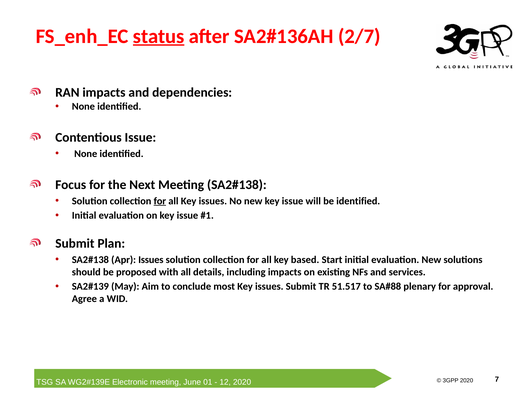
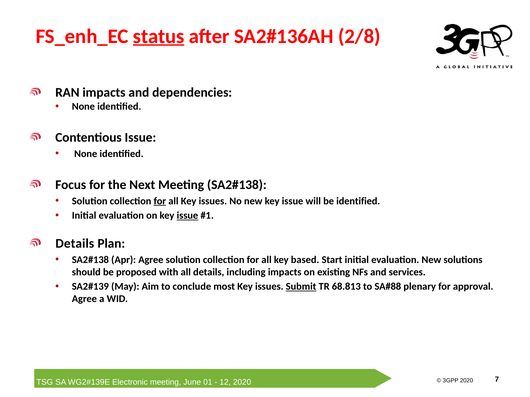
2/7: 2/7 -> 2/8 (359, 36)
issue underline: none -> present (187, 216)
Submit: Submit -> Details (75, 244)
Apr Issues: Issues -> Agree (151, 260)
Submit underline: none -> present (301, 287)
51.517: 51.517 -> 68.813 (346, 287)
